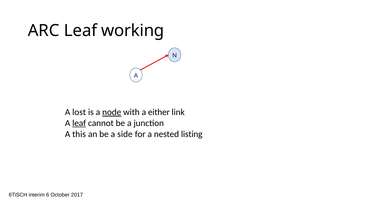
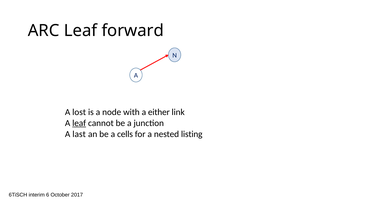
working: working -> forward (133, 31)
node underline: present -> none (112, 112)
this: this -> last (79, 134)
side: side -> cells (125, 134)
